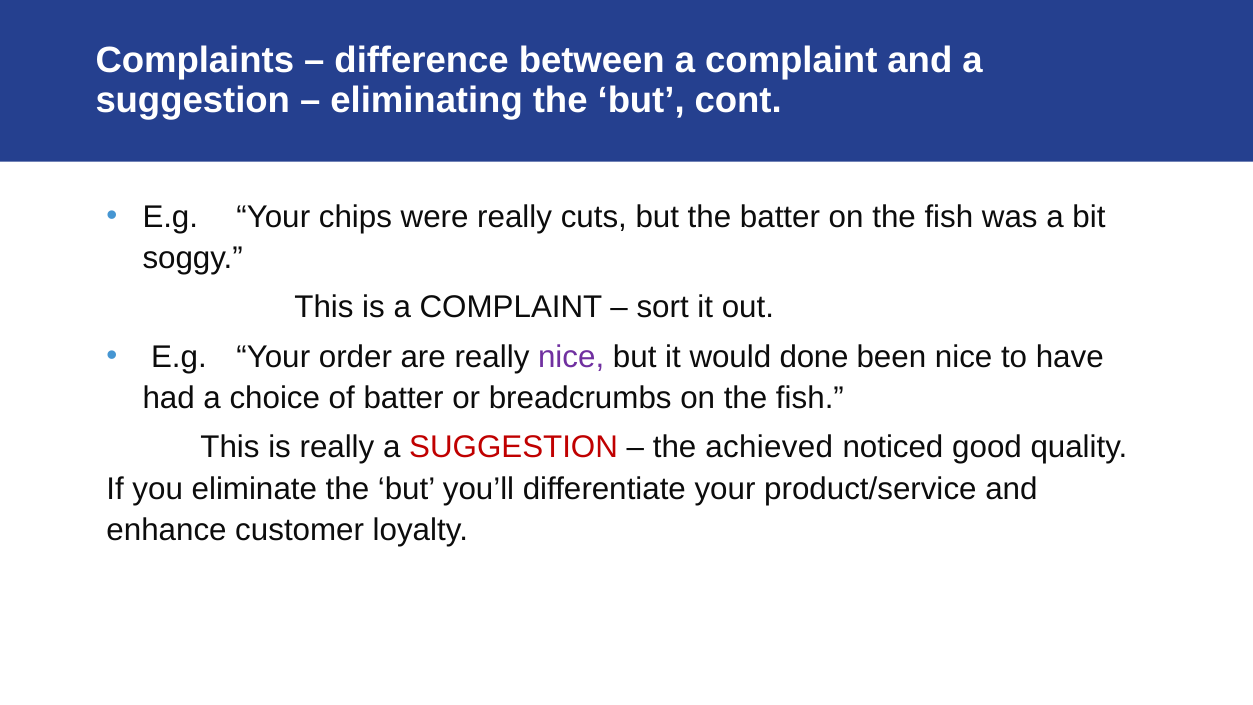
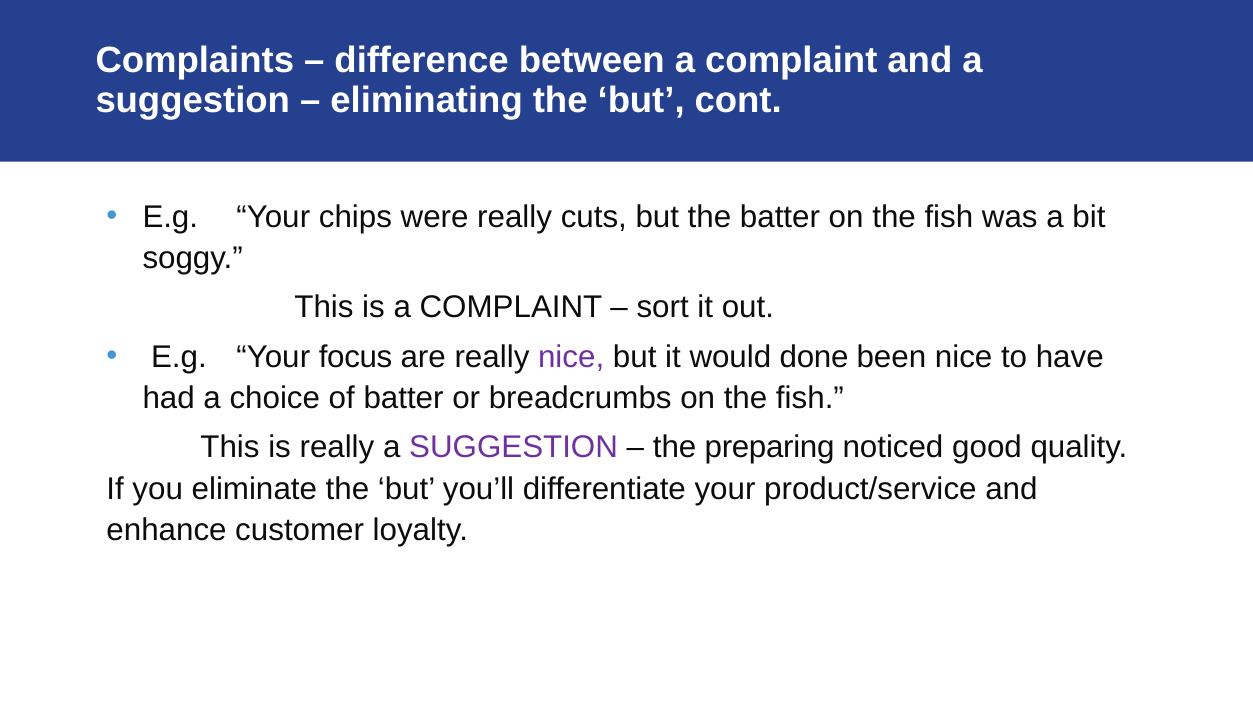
order: order -> focus (356, 357)
SUGGESTION colour: red -> purple (514, 447)
achieved: achieved -> preparing (770, 447)
